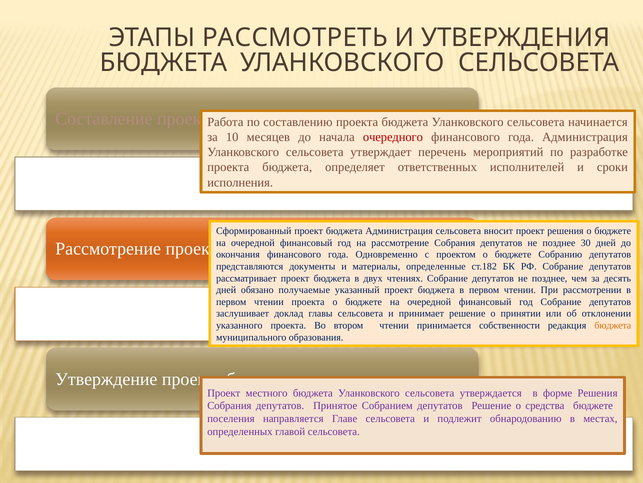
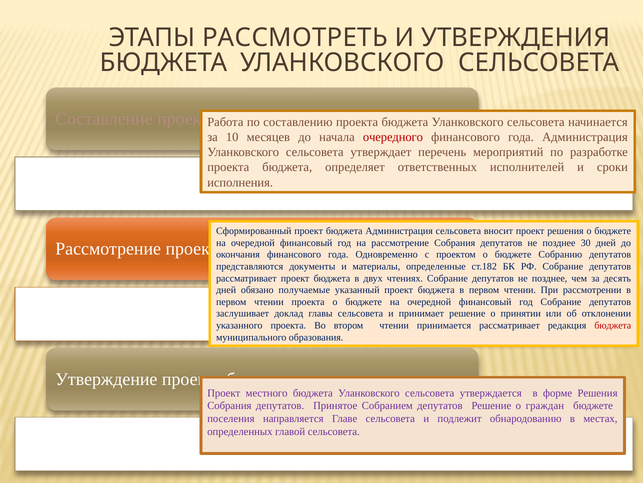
принимается собственности: собственности -> рассматривает (509, 325)
бюджета colour: orange -> red (613, 325)
средства: средства -> граждан (545, 405)
